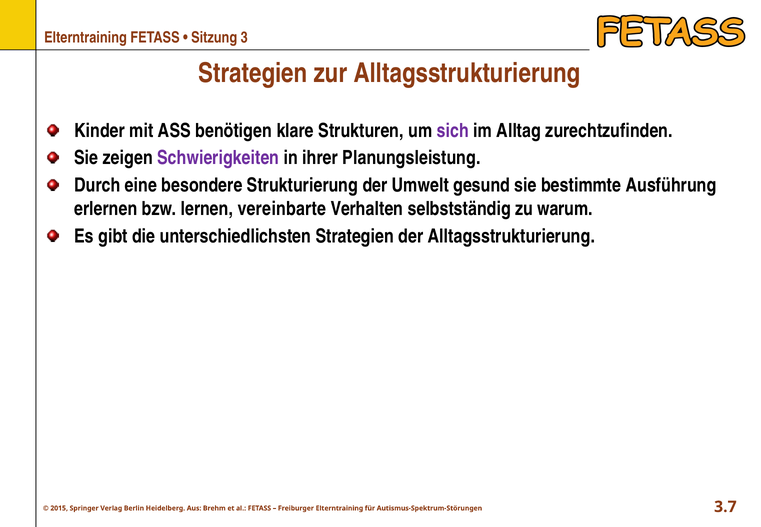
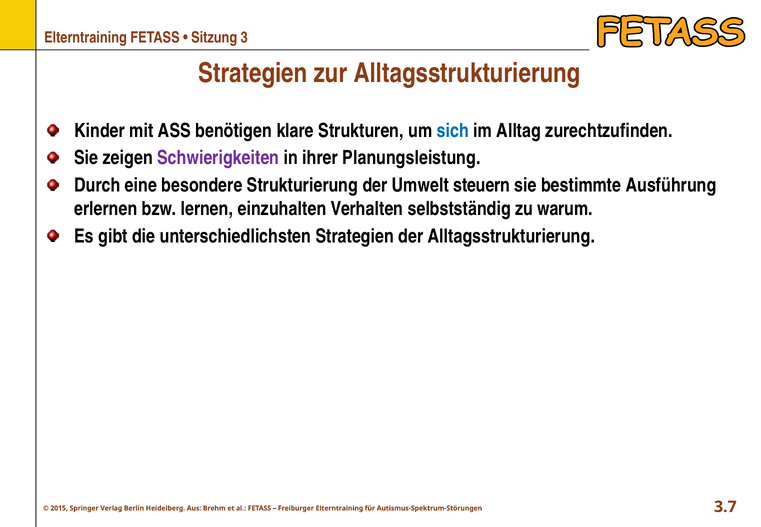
sich colour: purple -> blue (453, 131)
gesund: gesund -> steuern (482, 185)
vereinbarte: vereinbarte -> einzuhalten (282, 209)
